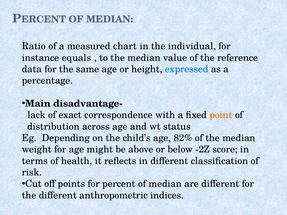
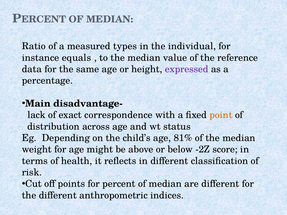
chart: chart -> types (125, 46)
expressed colour: blue -> purple (187, 69)
82%: 82% -> 81% (183, 138)
